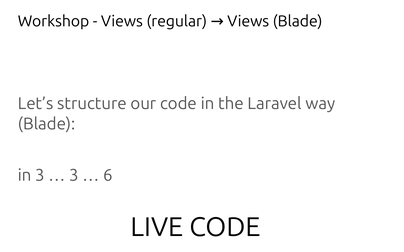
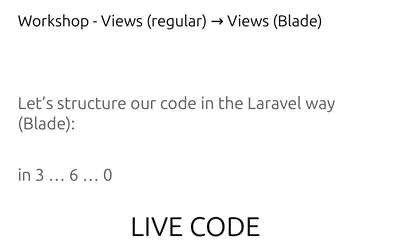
3: 3 -> 6 (74, 176)
6: 6 -> 0 (108, 176)
